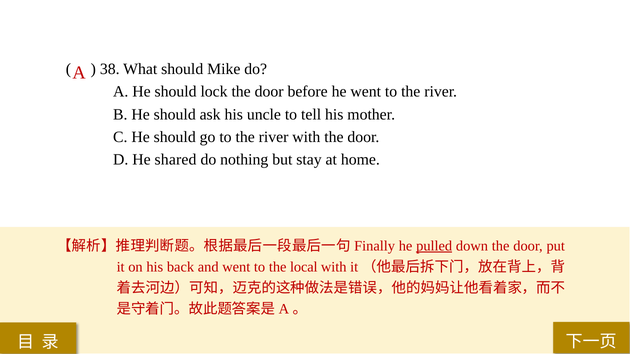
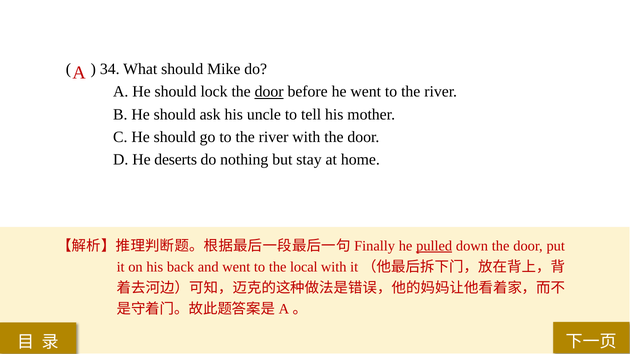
38: 38 -> 34 (110, 69)
door underline: none -> present (269, 92)
shared: shared -> deserts (176, 160)
